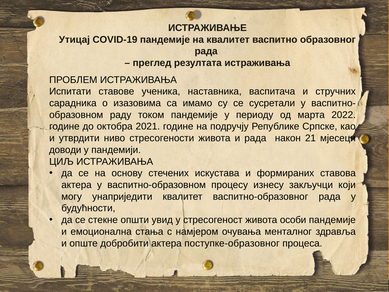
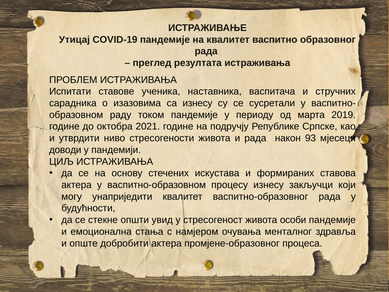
са имамо: имамо -> изнесу (197, 103)
2022: 2022 -> 2019 (344, 115)
21: 21 -> 93 (311, 138)
поступке-образовног: поступке-образовног -> промјене-образовног (232, 243)
